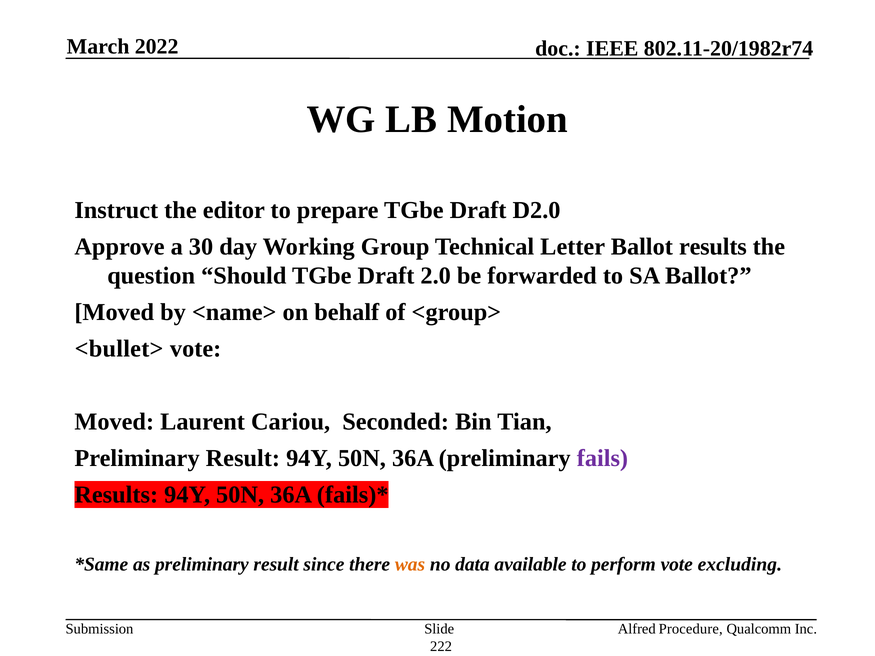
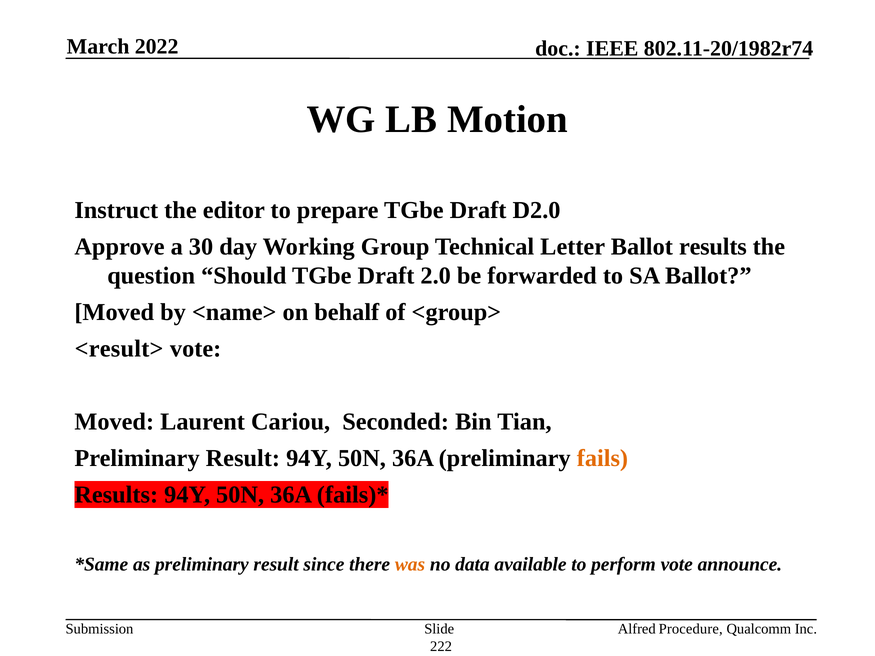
<bullet>: <bullet> -> <result> (119, 349)
fails colour: purple -> orange (602, 458)
excluding: excluding -> announce (740, 565)
